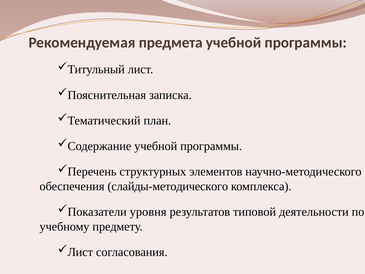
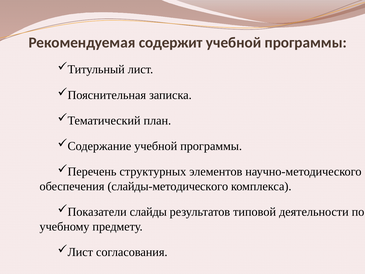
предмета: предмета -> содержит (171, 43)
уровня: уровня -> слайды (148, 212)
